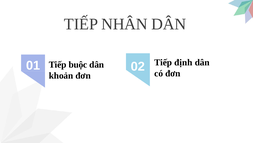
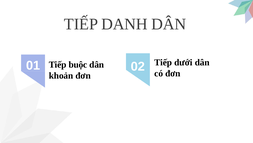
NHÂN: NHÂN -> DANH (124, 24)
định: định -> dưới (183, 62)
